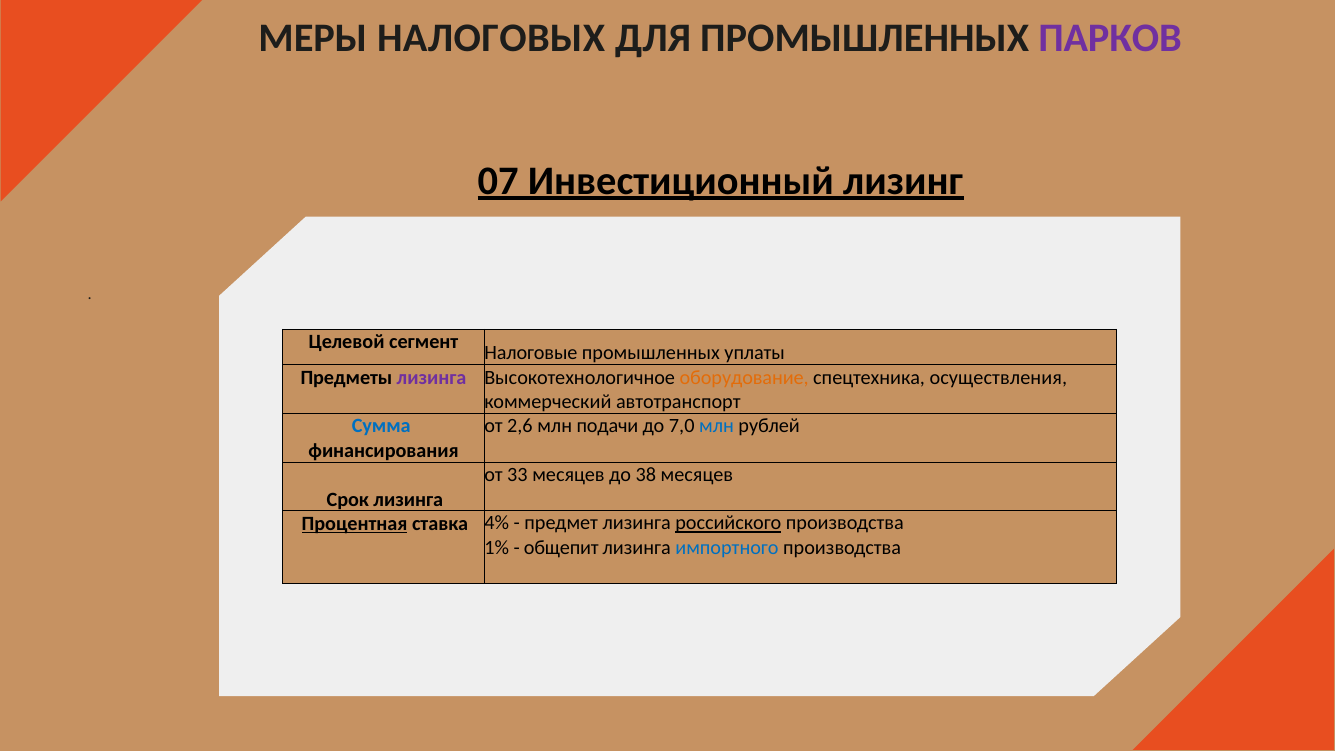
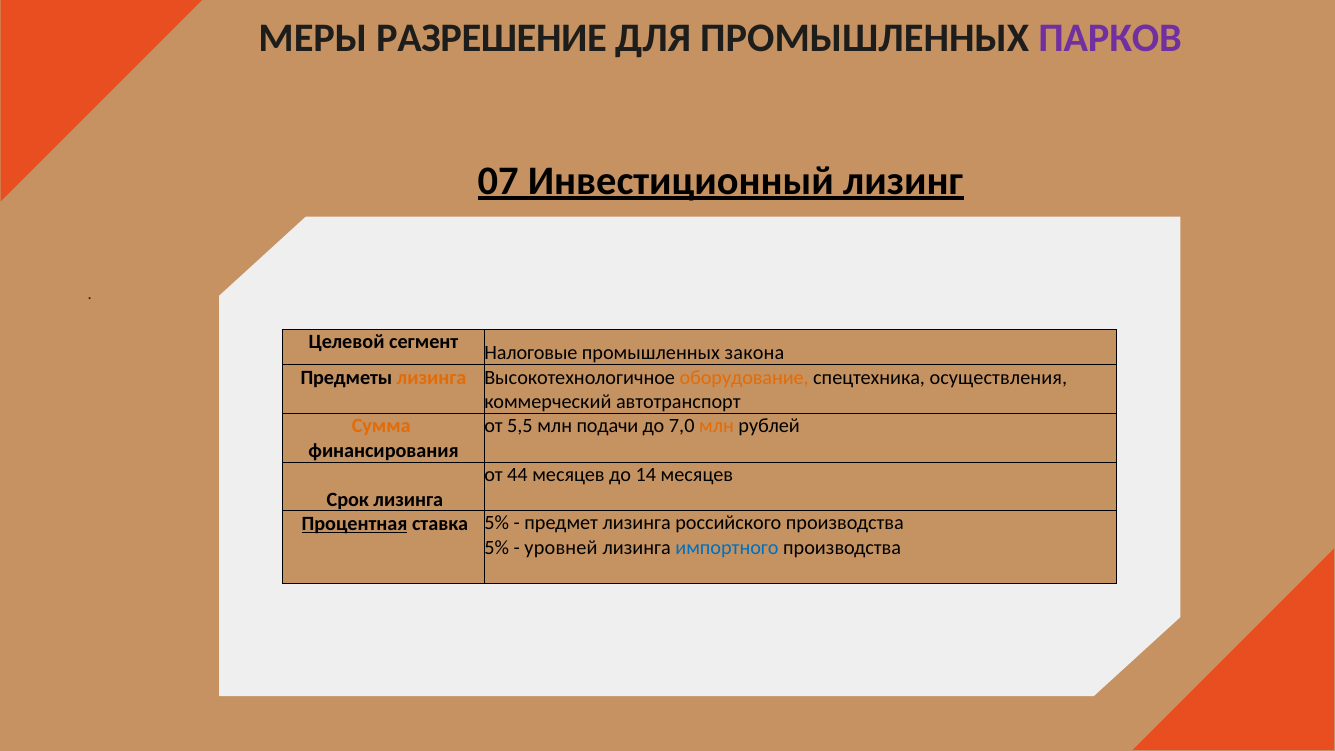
НАЛОГОВЫХ: НАЛОГОВЫХ -> РАЗРЕШЕНИЕ (491, 38)
уплаты: уплаты -> закона (755, 353)
лизинга colour: purple -> orange (432, 377)
Сумма colour: blue -> orange (381, 426)
2,6: 2,6 -> 5,5 (520, 426)
млн colour: blue -> orange (717, 426)
33: 33 -> 44 (517, 475)
38: 38 -> 14 (646, 475)
ставка 4%: 4% -> 5% (497, 523)
российского underline: present -> none (728, 523)
1%: 1% -> 5% (497, 548)
общепит: общепит -> уровней (561, 548)
